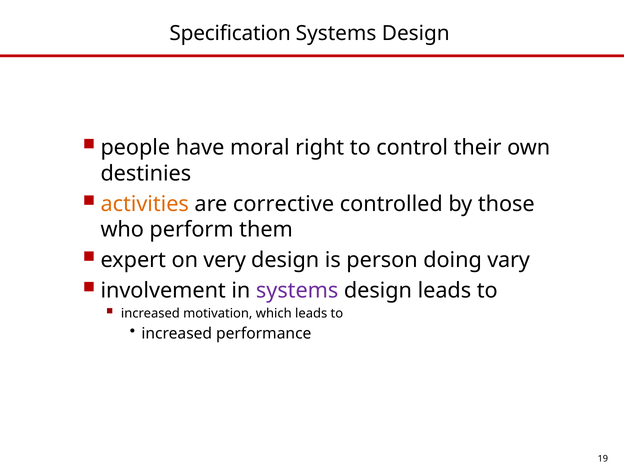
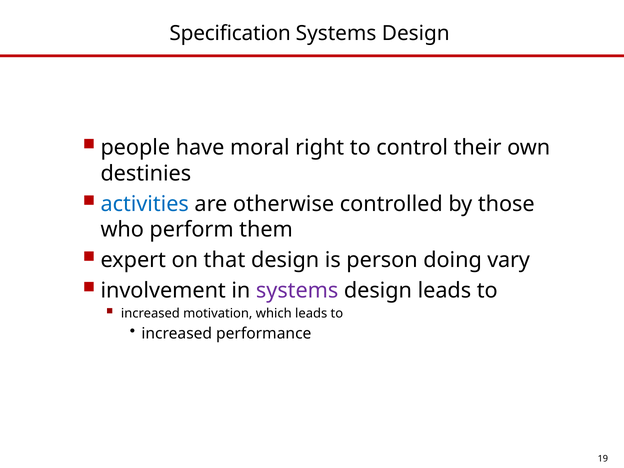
activities colour: orange -> blue (145, 204)
corrective: corrective -> otherwise (284, 204)
very: very -> that (224, 260)
